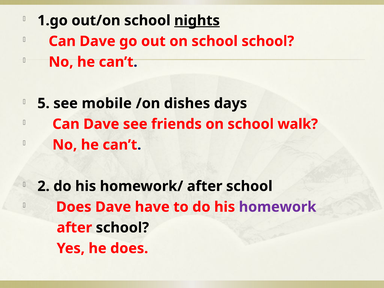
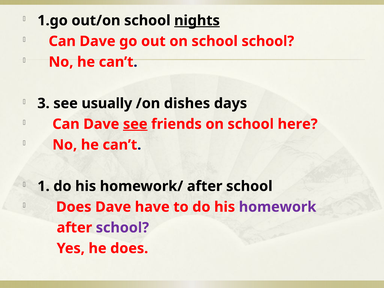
5: 5 -> 3 (44, 103)
mobile: mobile -> usually (107, 103)
see underline: none -> present (135, 124)
walk: walk -> here (298, 124)
2: 2 -> 1 (44, 186)
school colour: black -> purple (122, 228)
